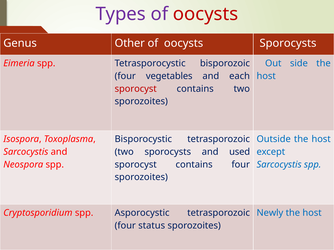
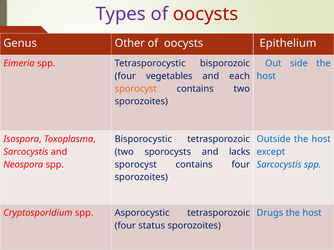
oocysts Sporocysts: Sporocysts -> Epithelium (288, 43)
sporocyst colour: red -> orange (136, 89)
used: used -> lacks (240, 152)
Newly: Newly -> Drugs (270, 213)
